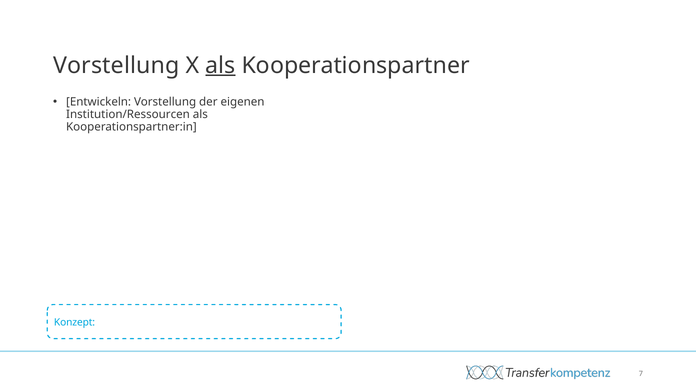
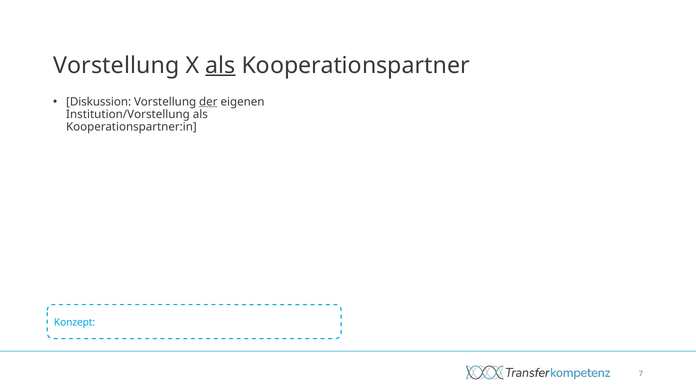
Entwickeln: Entwickeln -> Diskussion (99, 102)
der underline: none -> present (208, 102)
Institution/Ressourcen: Institution/Ressourcen -> Institution/Vorstellung (128, 114)
